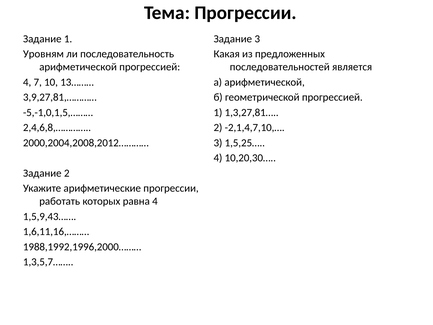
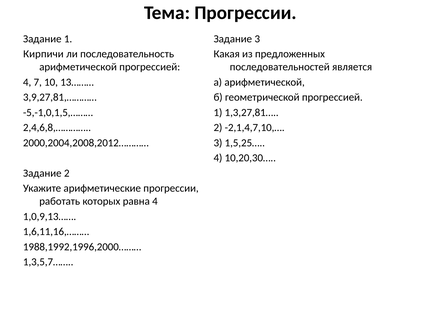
Уровням: Уровням -> Кирпичи (43, 54)
1,5,9,43……: 1,5,9,43…… -> 1,0,9,13…… (50, 216)
